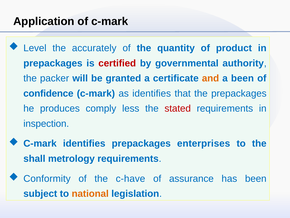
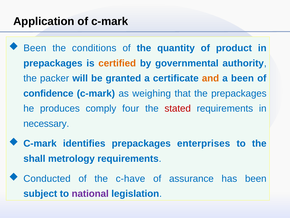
Level: Level -> Been (35, 48)
accurately: accurately -> conditions (94, 48)
certified colour: red -> orange (117, 63)
as identifies: identifies -> weighing (152, 93)
less: less -> four (131, 108)
inspection: inspection -> necessary (46, 123)
Conformity: Conformity -> Conducted (47, 178)
national colour: orange -> purple (90, 193)
